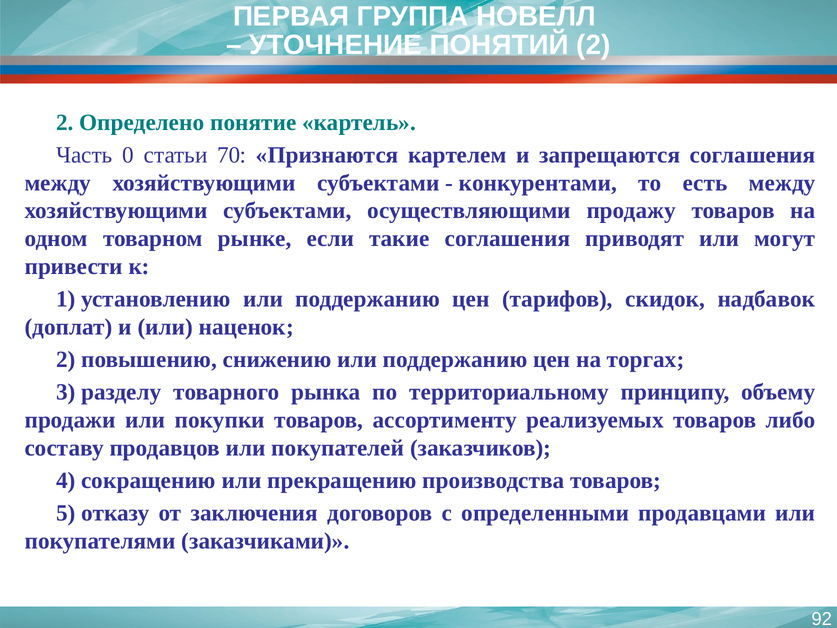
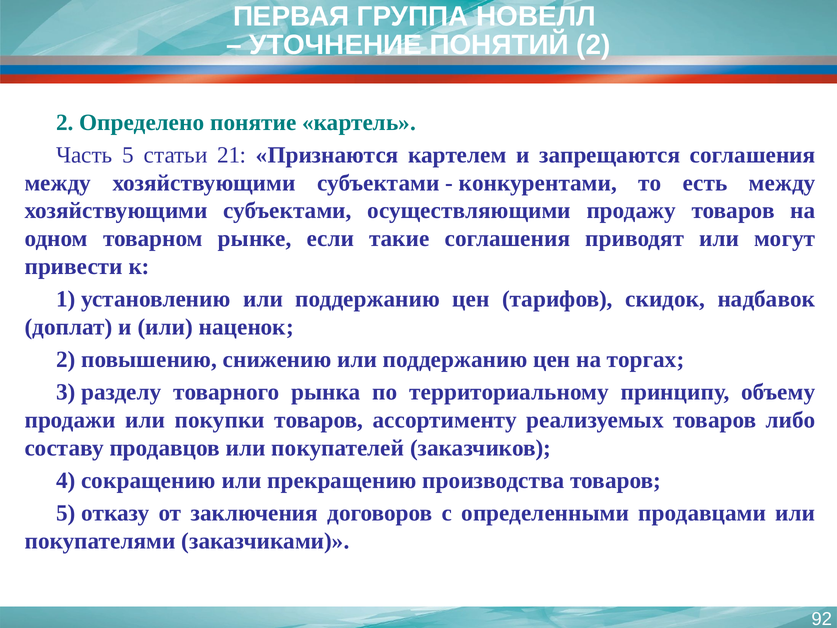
Часть 0: 0 -> 5 (128, 155)
70: 70 -> 21 (232, 155)
